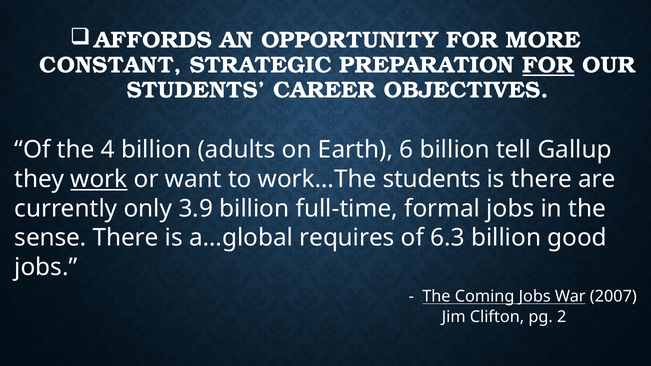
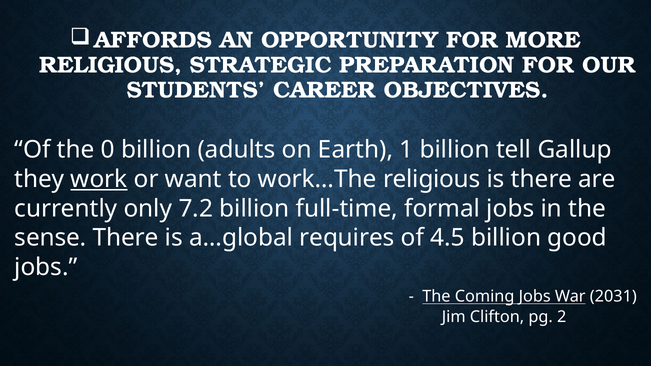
CONSTANT: CONSTANT -> RELIGIOUS (111, 65)
FOR underline: present -> none (548, 65)
4: 4 -> 0 (108, 150)
6: 6 -> 1 (406, 150)
work…The students: students -> religious (432, 179)
3.9: 3.9 -> 7.2 (196, 209)
6.3: 6.3 -> 4.5 (448, 238)
2007: 2007 -> 2031 (613, 296)
